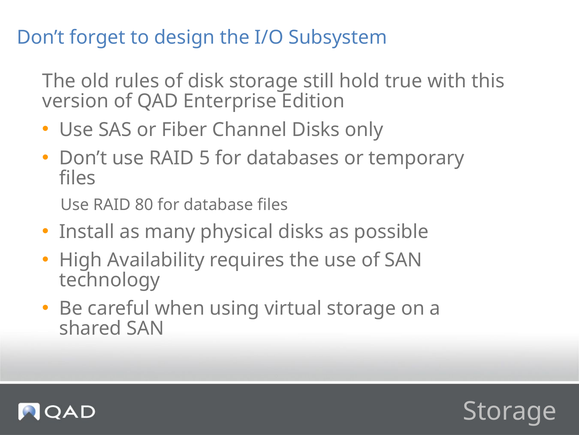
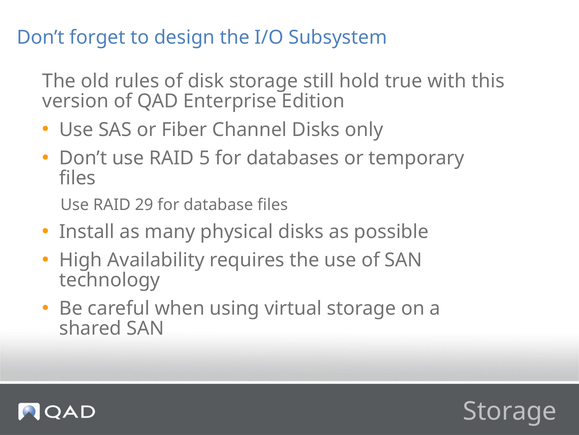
80: 80 -> 29 (144, 205)
